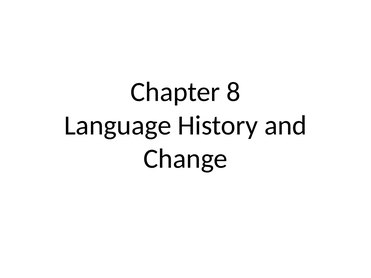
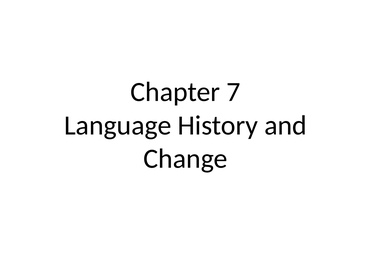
8: 8 -> 7 (233, 92)
